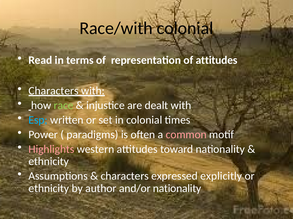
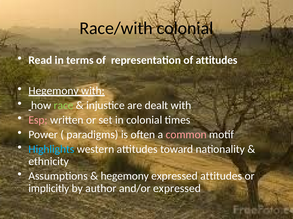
Characters: Characters -> Hegemony (54, 91)
Esp colour: light blue -> pink (38, 120)
Highlights colour: pink -> light blue (51, 150)
characters: characters -> hegemony (125, 177)
expressed explicitly: explicitly -> attitudes (221, 177)
ethnicity: ethnicity -> implicitly (49, 189)
and/or nationality: nationality -> expressed (177, 189)
